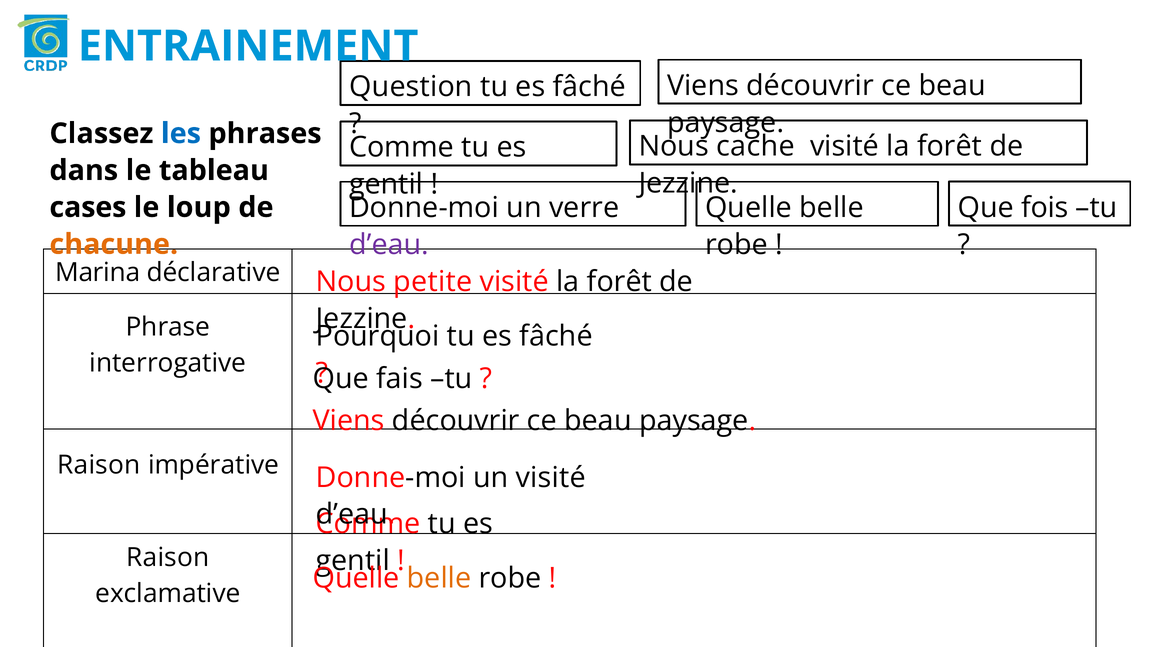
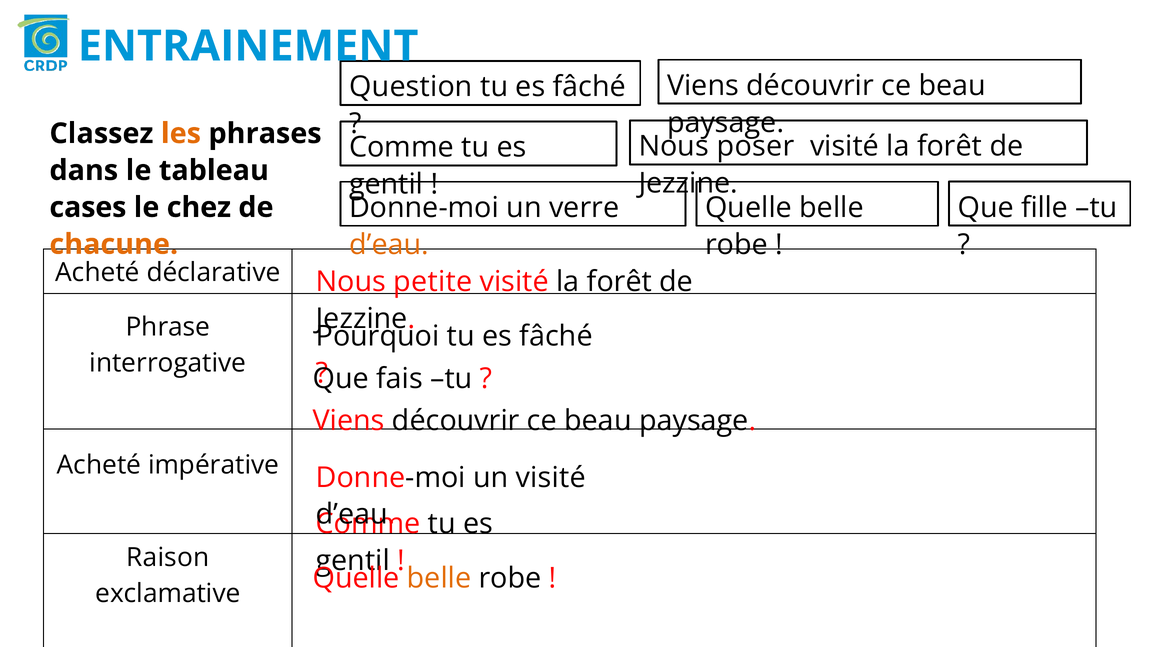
les colour: blue -> orange (181, 134)
cache: cache -> poser (756, 146)
loup: loup -> chez (199, 207)
fois: fois -> fille (1045, 208)
d’eau colour: purple -> orange (389, 245)
Marina: Marina -> Acheté (98, 273)
Raison: Raison -> Acheté (99, 465)
